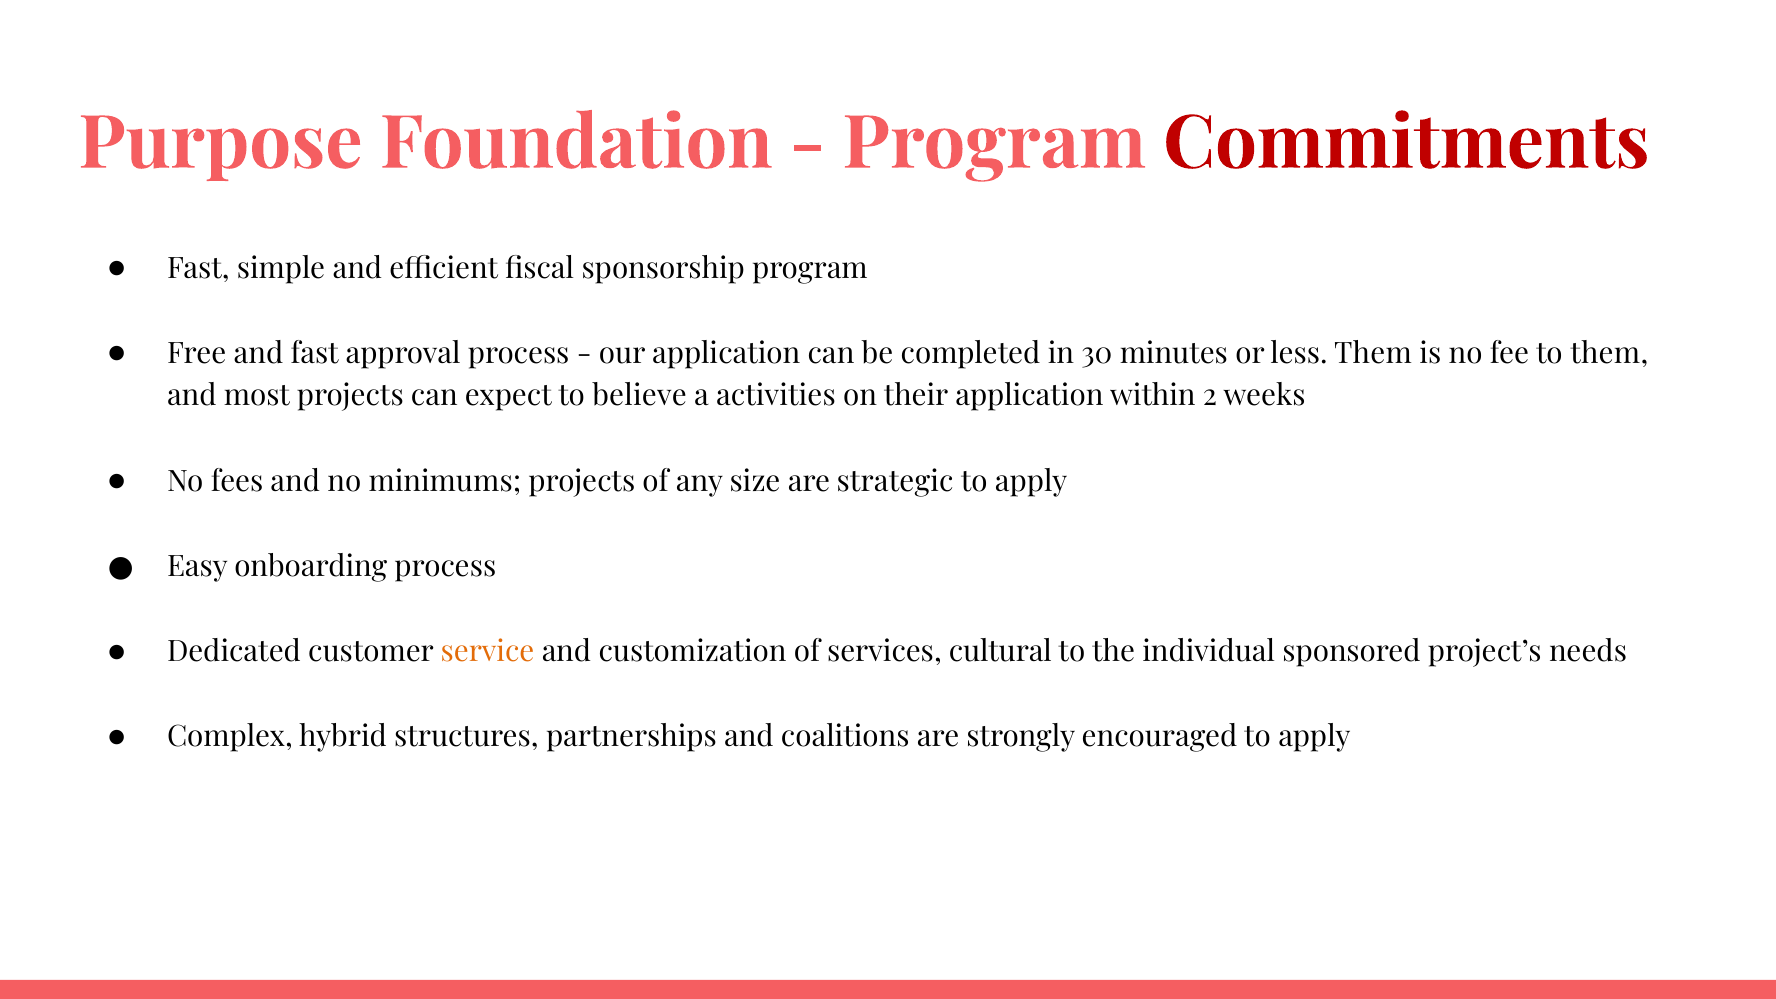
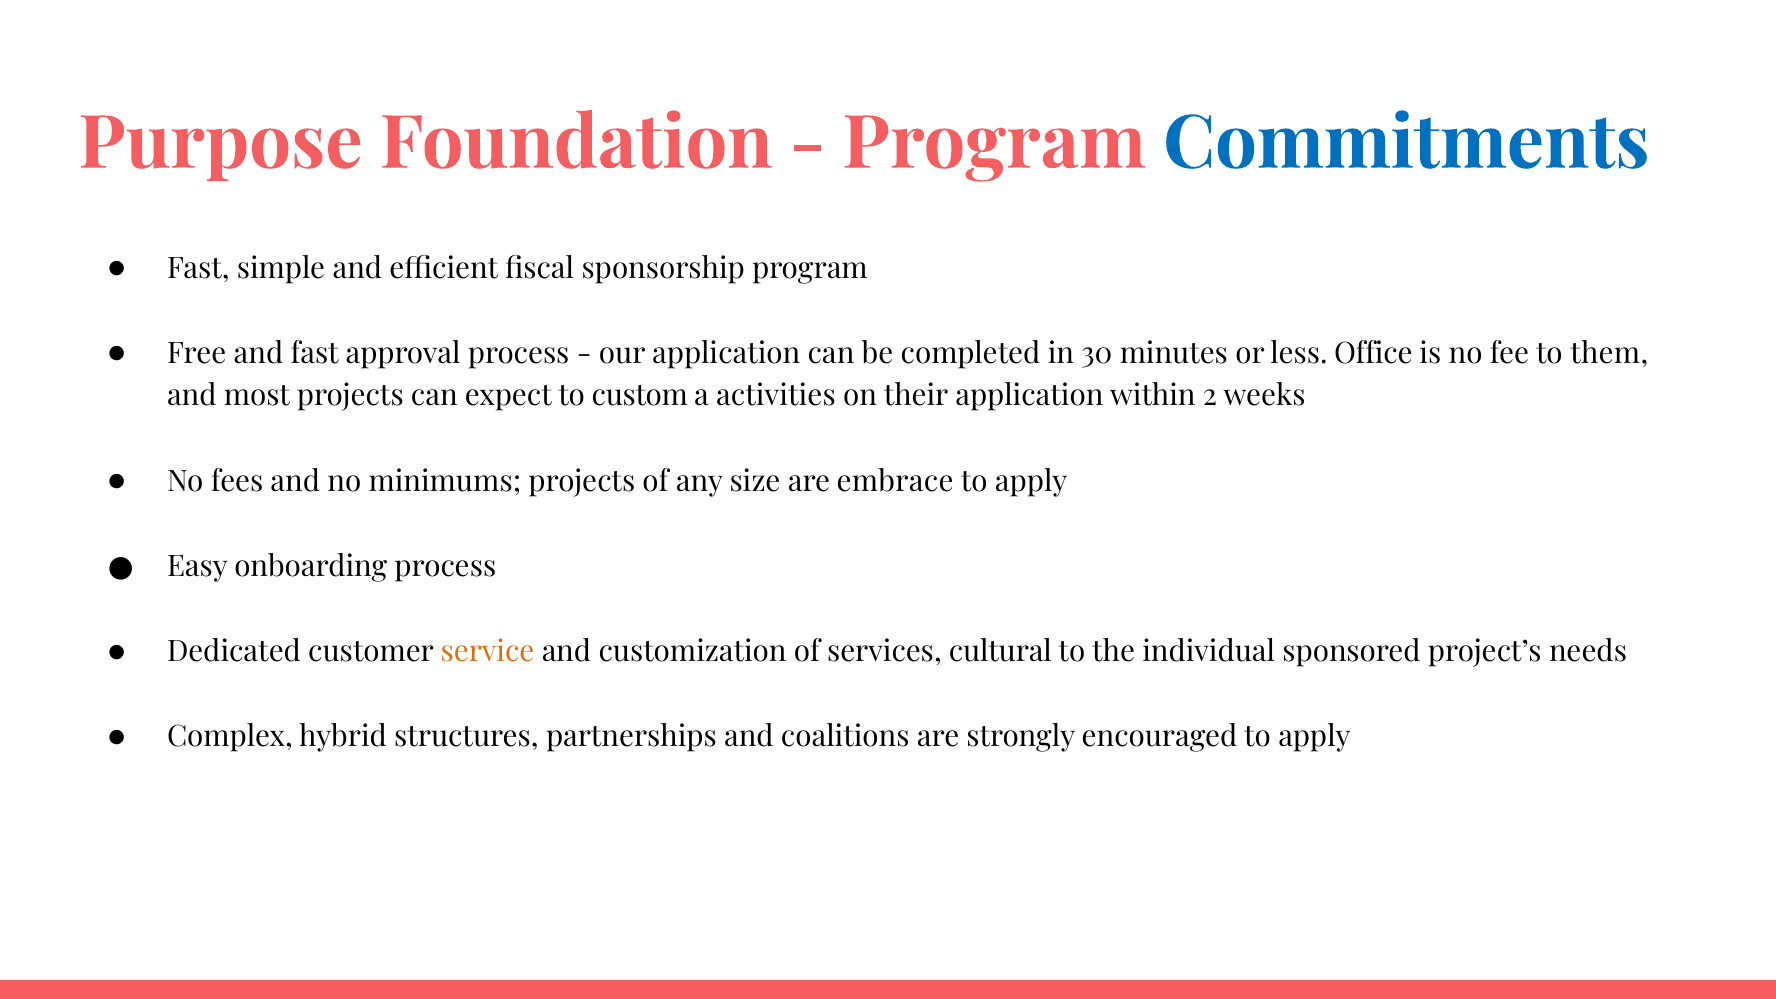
Commitments colour: red -> blue (1406, 143)
less Them: Them -> Office (1373, 354)
believe: believe -> custom (640, 396)
strategic: strategic -> embrace (895, 481)
